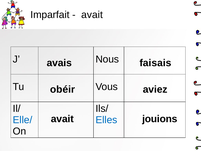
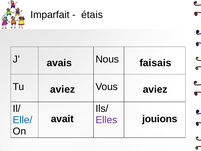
avait: avait -> étais (92, 15)
obéir: obéir -> aviez (63, 89)
Elles colour: blue -> purple (106, 120)
